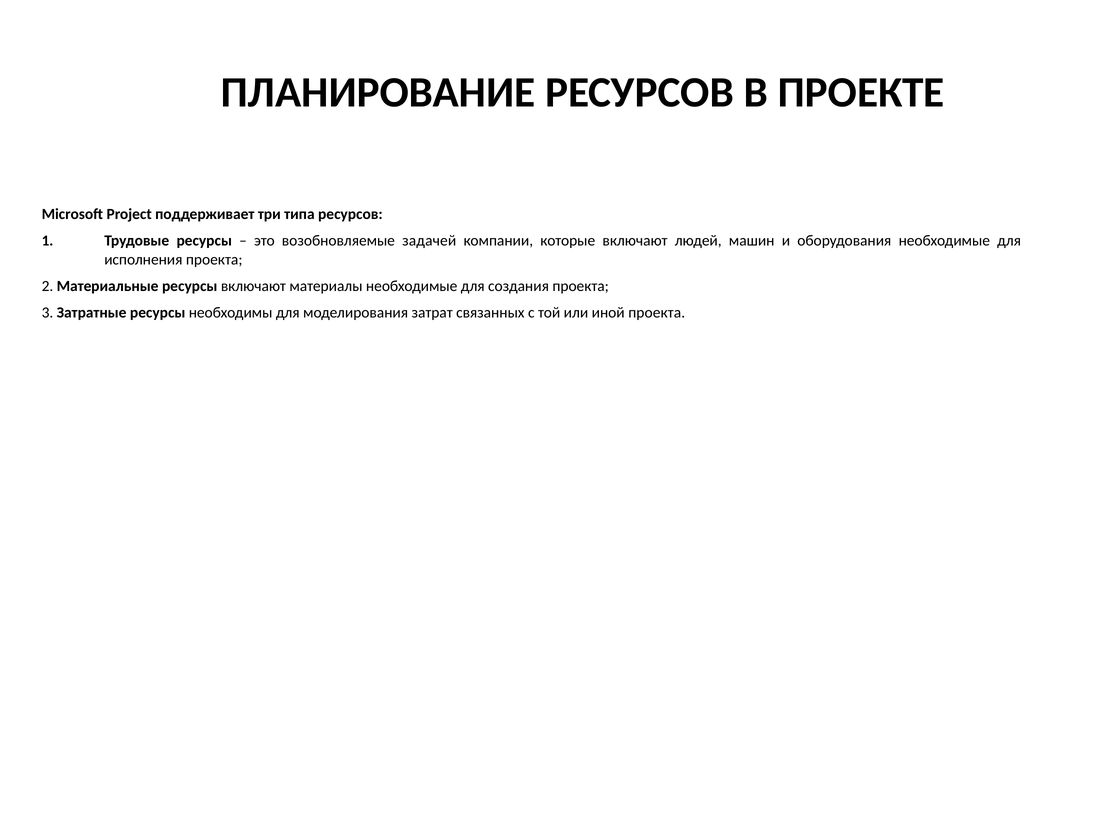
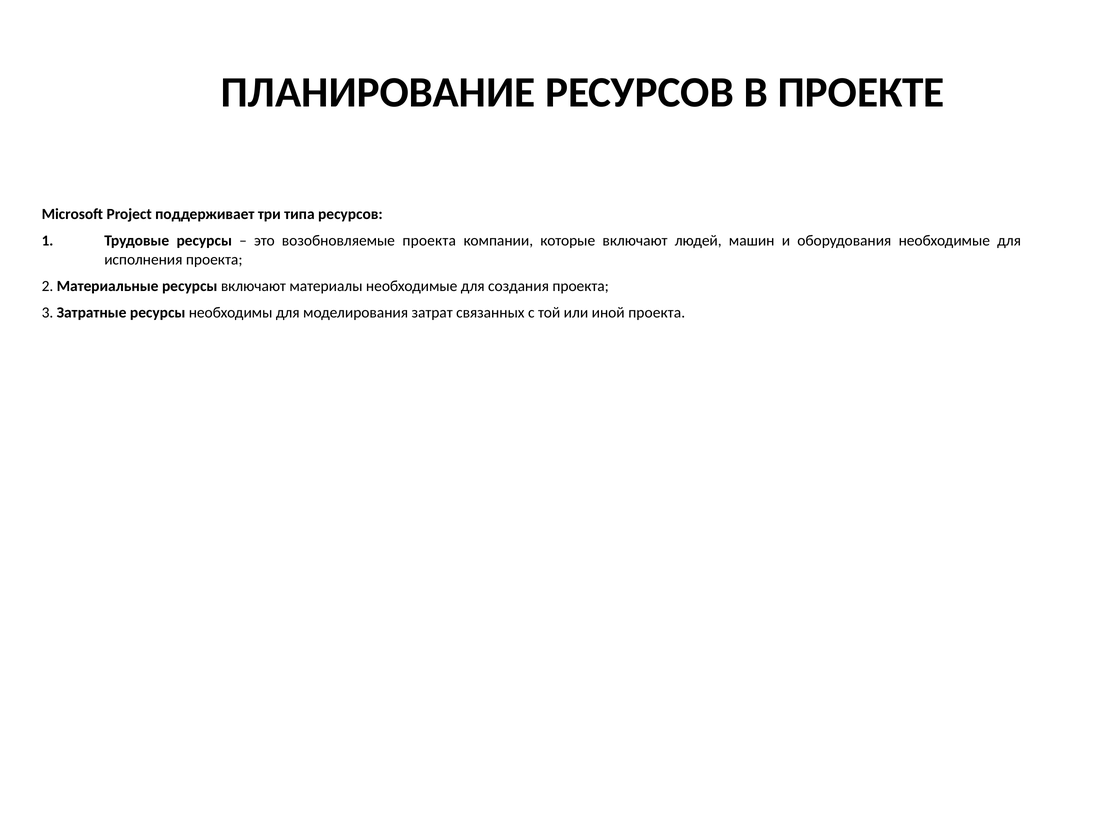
возобновляемые задачей: задачей -> проекта (429, 241)
